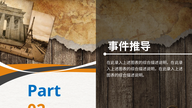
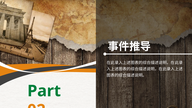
Part colour: blue -> green (44, 91)
